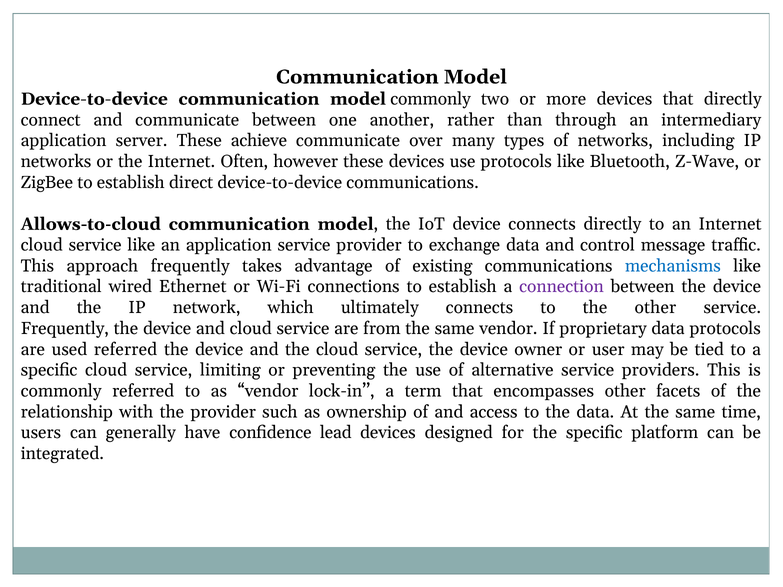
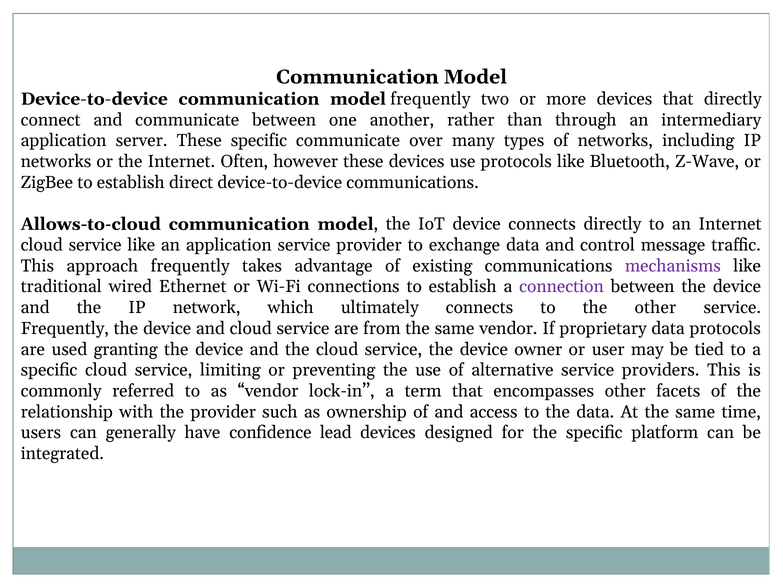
model commonly: commonly -> frequently (430, 99)
These achieve: achieve -> specific (259, 141)
mechanisms colour: blue -> purple (673, 266)
used referred: referred -> granting (126, 349)
